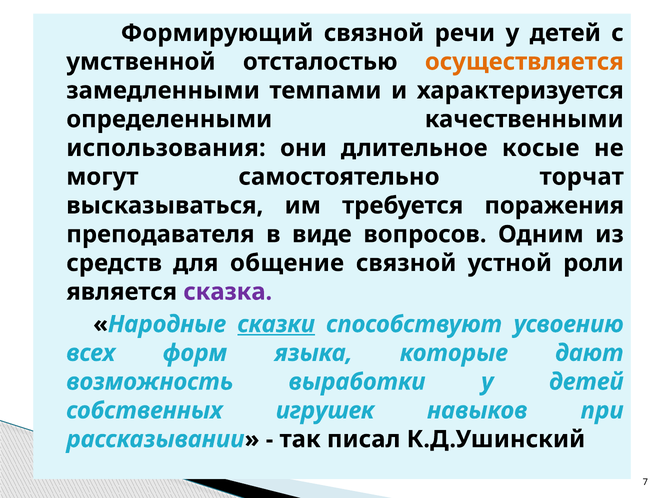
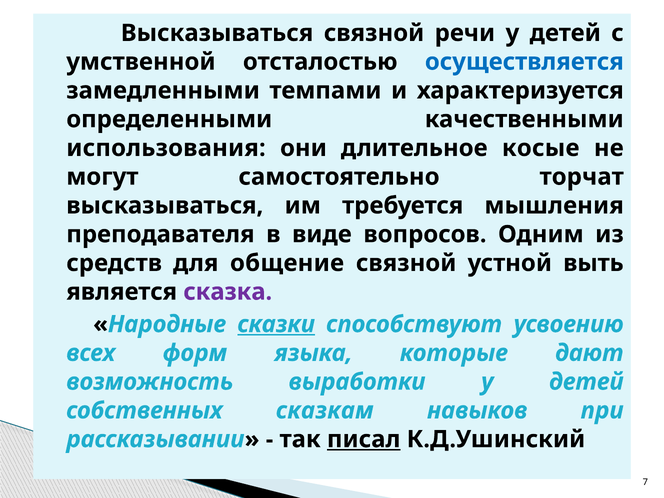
Формирующий: Формирующий -> Высказываться (217, 33)
осуществляется colour: orange -> blue (524, 62)
поражения: поражения -> мышления (554, 206)
роли: роли -> выть (593, 263)
игрушек: игрушек -> сказкам (325, 411)
писал underline: none -> present (364, 439)
